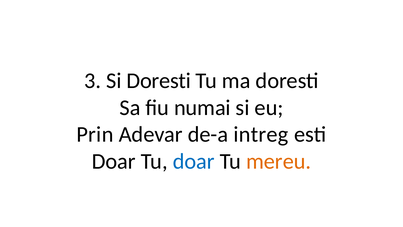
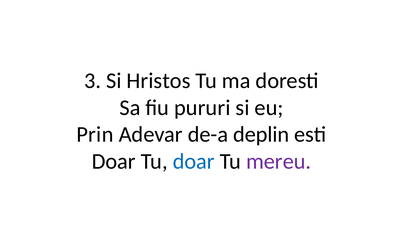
Si Doresti: Doresti -> Hristos (159, 81)
numai: numai -> pururi (202, 108)
intreg: intreg -> deplin (261, 134)
mereu colour: orange -> purple (279, 161)
